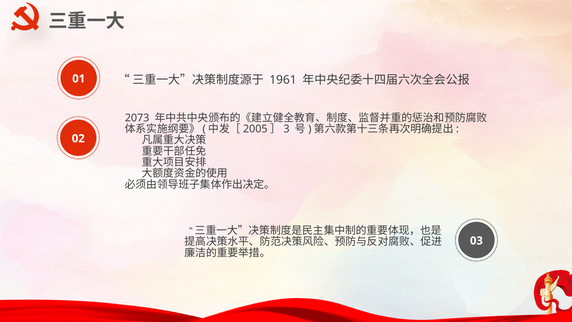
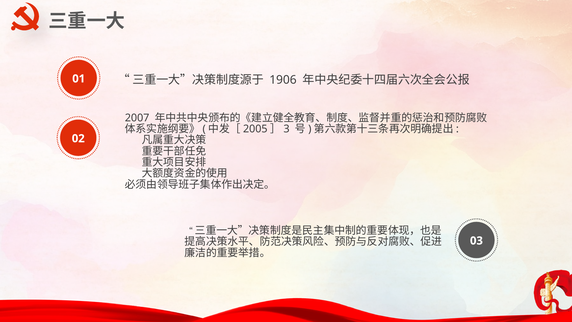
1961: 1961 -> 1906 (283, 80)
2073: 2073 -> 2007 (137, 118)
